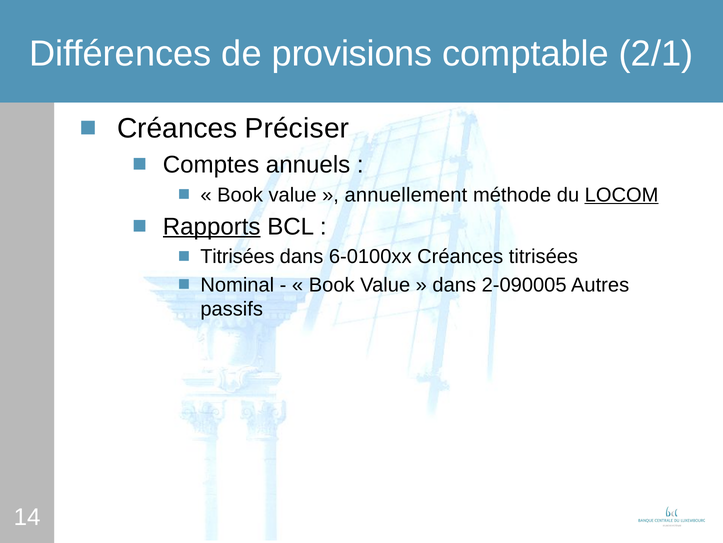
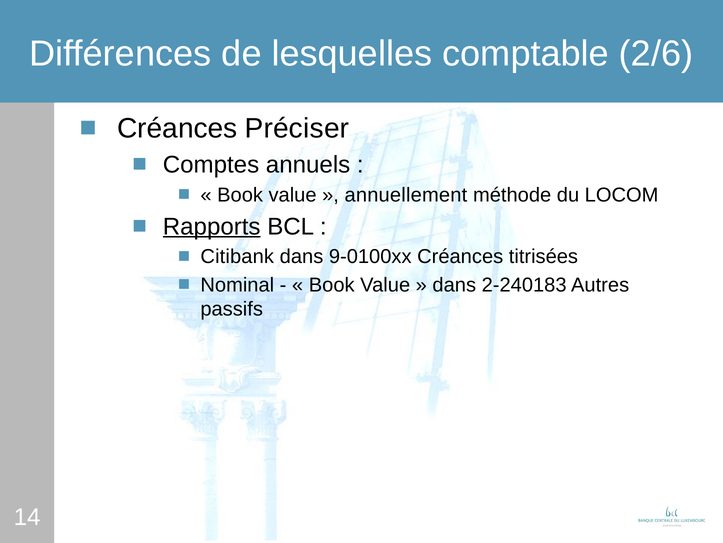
provisions: provisions -> lesquelles (352, 54)
2/1: 2/1 -> 2/6 (656, 54)
LOCOM underline: present -> none (622, 195)
Titrisées: Titrisées -> Citibank (237, 256)
6-0100xx: 6-0100xx -> 9-0100xx (370, 256)
2-090005: 2-090005 -> 2-240183 (524, 285)
